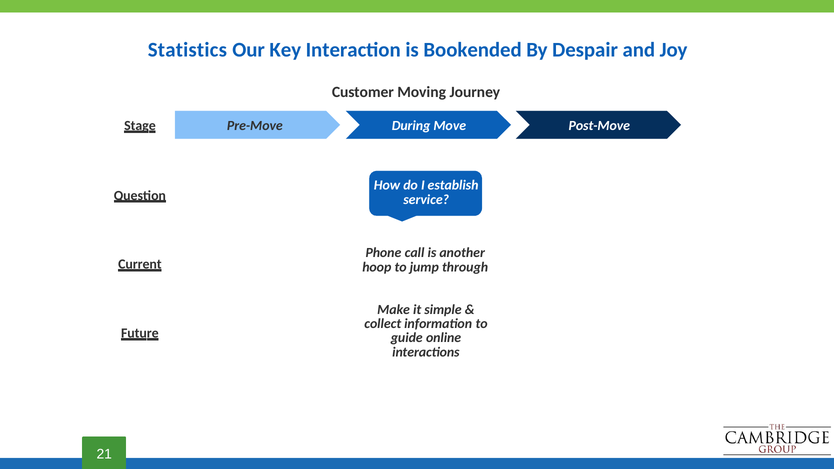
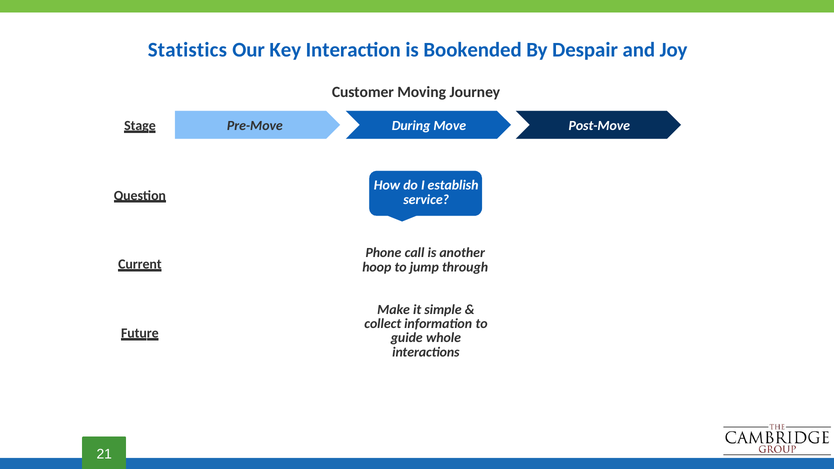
online: online -> whole (444, 338)
